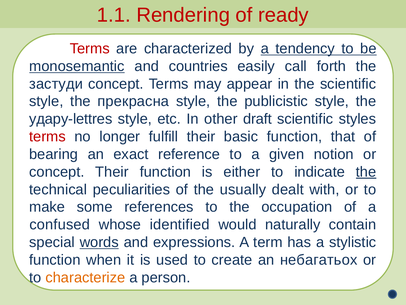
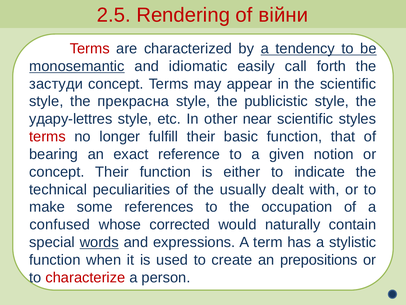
1.1: 1.1 -> 2.5 (114, 15)
ready: ready -> війни (283, 15)
countries: countries -> idiomatic (198, 66)
draft: draft -> near (257, 119)
the underline: present -> none (366, 172)
identified: identified -> corrected (180, 224)
небагатьох: небагатьох -> prepositions (319, 260)
characterize colour: orange -> red (85, 277)
